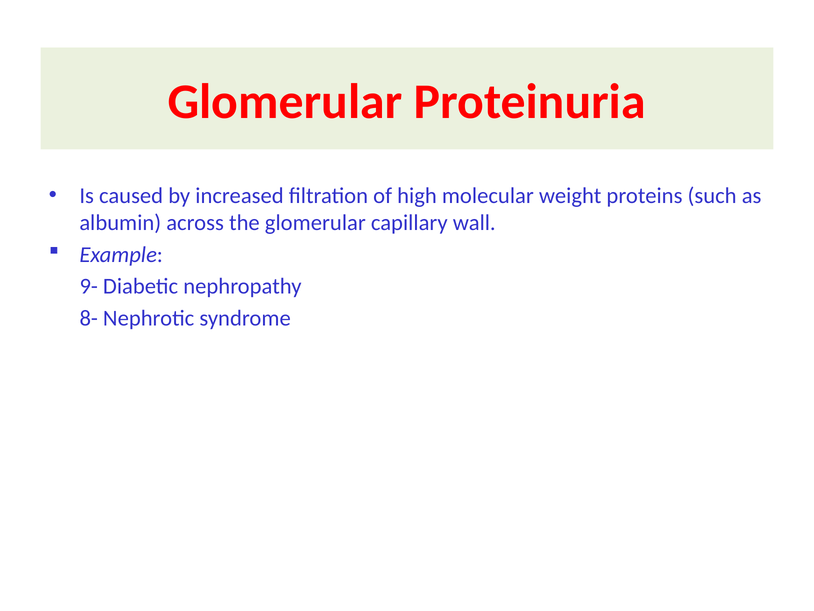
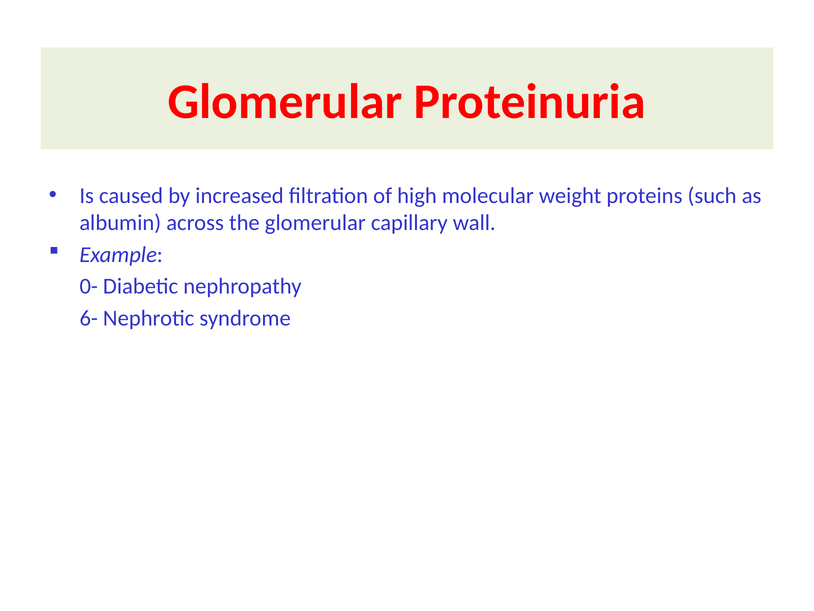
9-: 9- -> 0- (89, 286)
8-: 8- -> 6- (89, 318)
